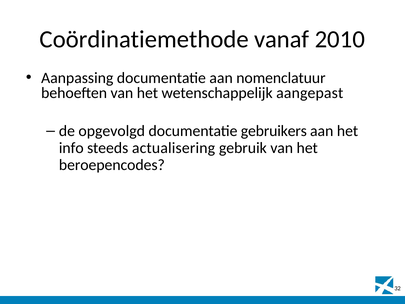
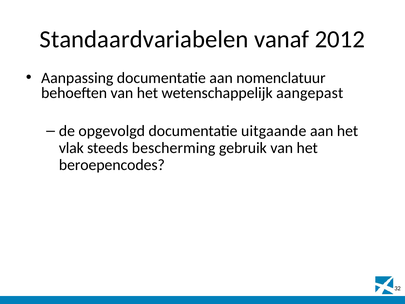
Coördinatiemethode: Coördinatiemethode -> Standaardvariabelen (144, 39)
2010: 2010 -> 2012 (340, 39)
gebruikers: gebruikers -> uitgaande (274, 131)
info: info -> vlak (71, 148)
actualisering: actualisering -> bescherming (174, 148)
